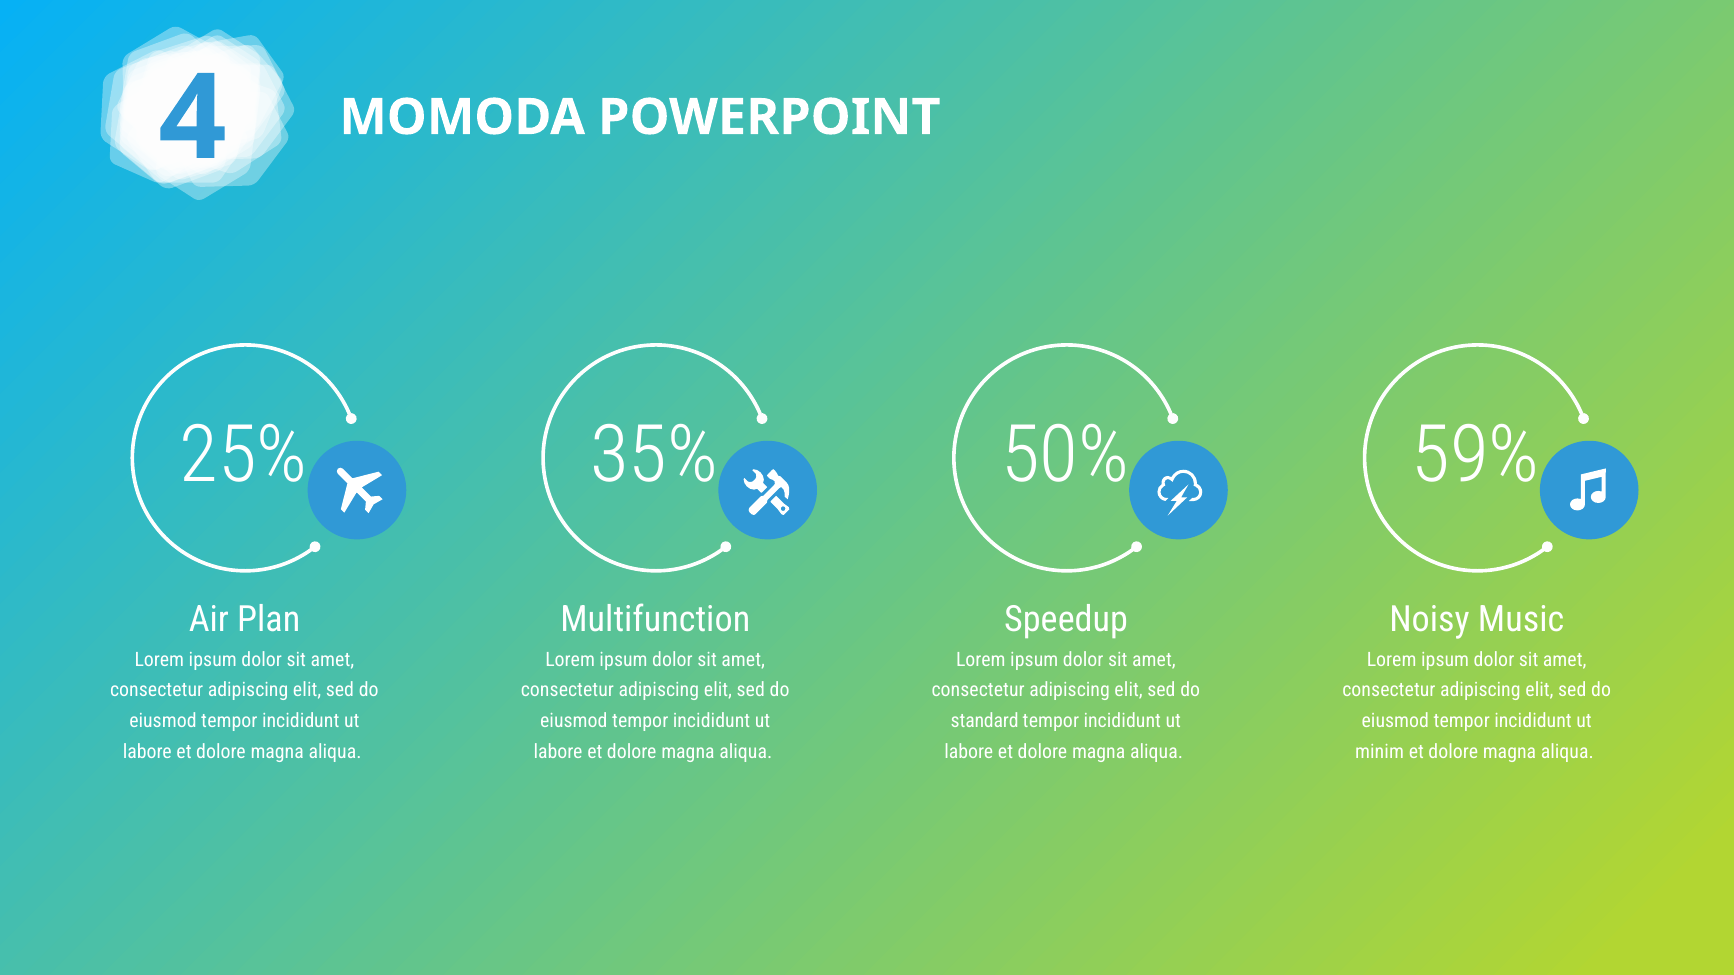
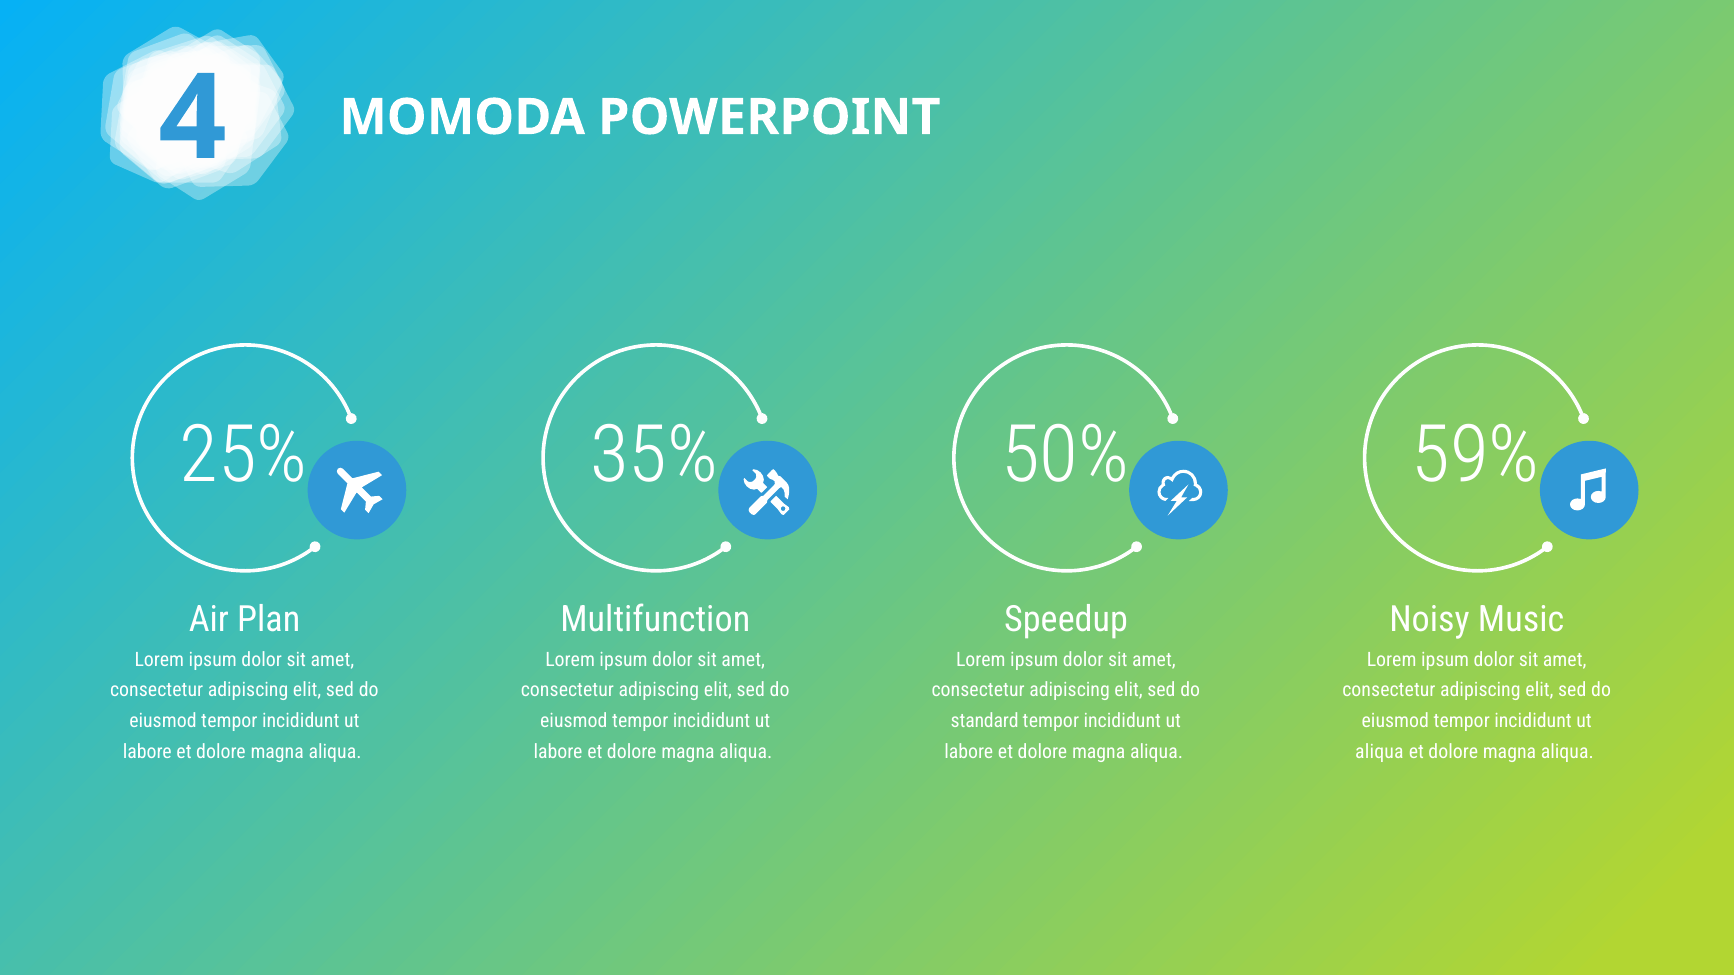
minim: minim -> aliqua (1379, 753)
